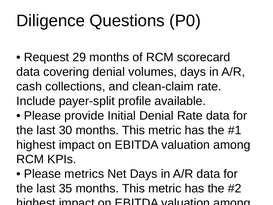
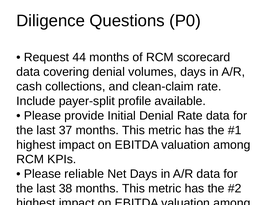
29: 29 -> 44 (79, 57)
30: 30 -> 37 (66, 130)
metrics: metrics -> reliable (84, 174)
35: 35 -> 38 (66, 188)
